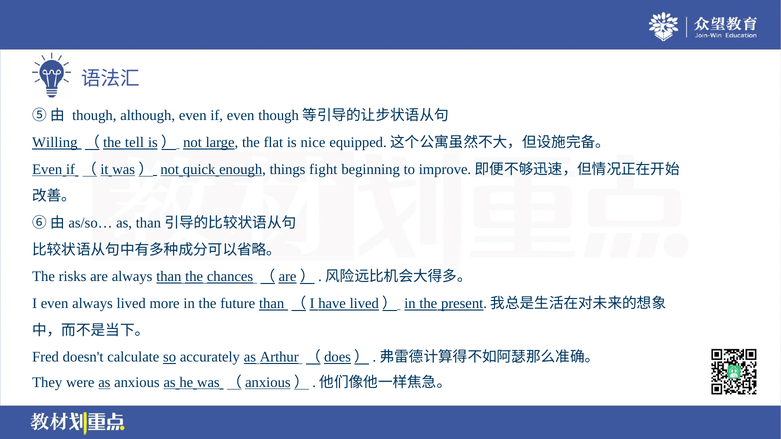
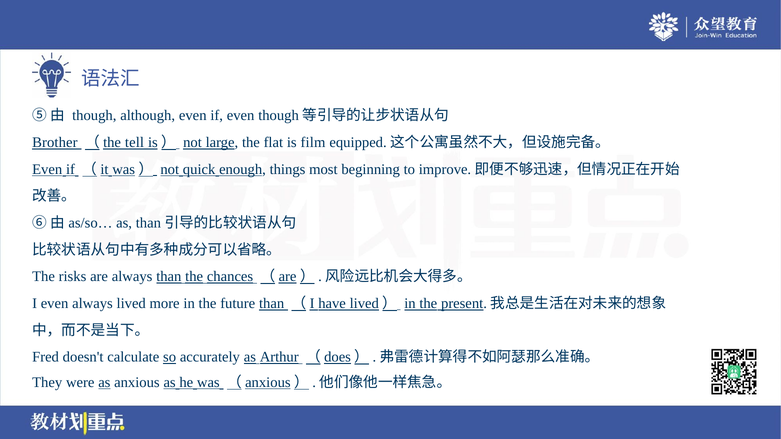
Willing: Willing -> Brother (55, 143)
nice: nice -> film (313, 143)
fight: fight -> most (323, 169)
